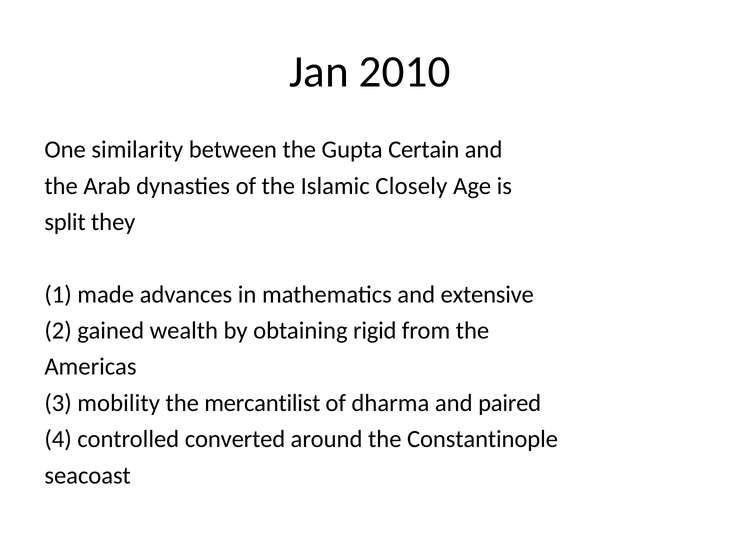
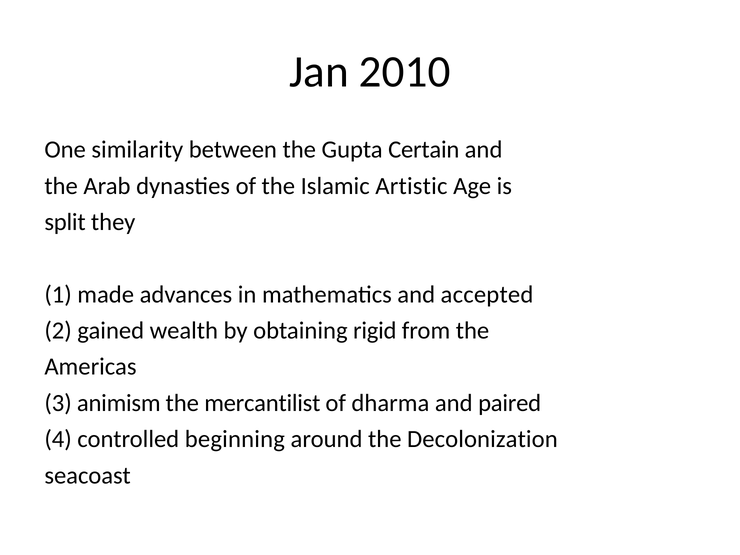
Closely: Closely -> Artistic (411, 186)
extensive: extensive -> accepted (487, 294)
mobility: mobility -> animism (119, 403)
converted: converted -> beginning (235, 439)
Constantinople: Constantinople -> Decolonization (482, 439)
